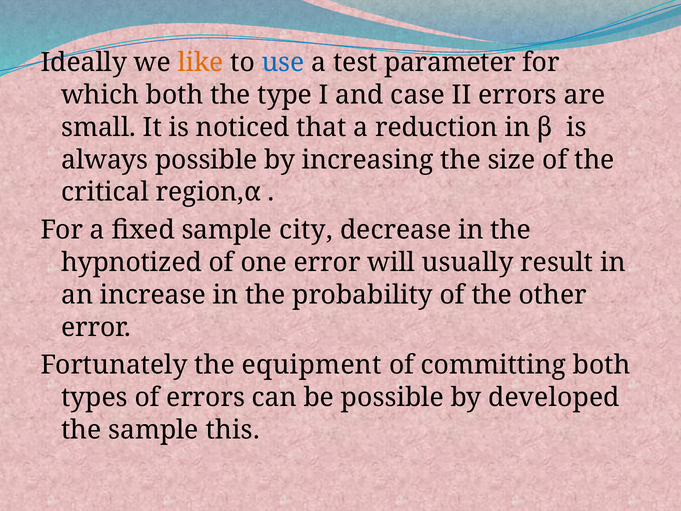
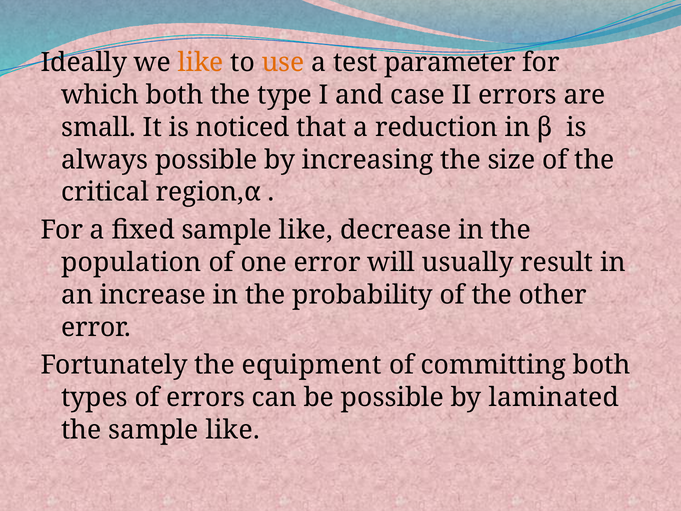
use colour: blue -> orange (283, 63)
fixed sample city: city -> like (306, 230)
hypnotized: hypnotized -> population (131, 262)
developed: developed -> laminated (554, 397)
the sample this: this -> like (233, 430)
